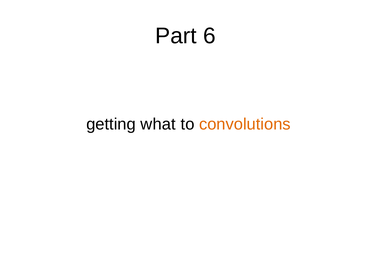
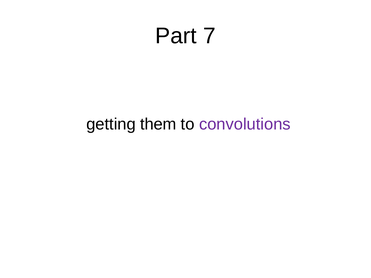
6: 6 -> 7 (209, 36)
what: what -> them (158, 124)
convolutions colour: orange -> purple (245, 124)
